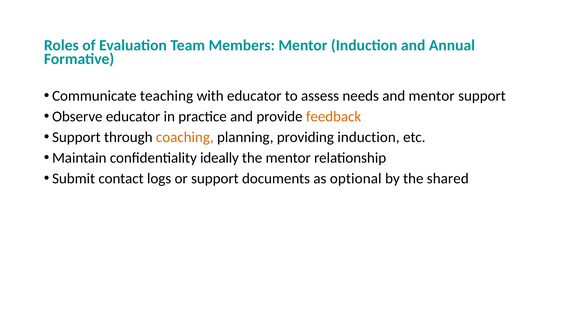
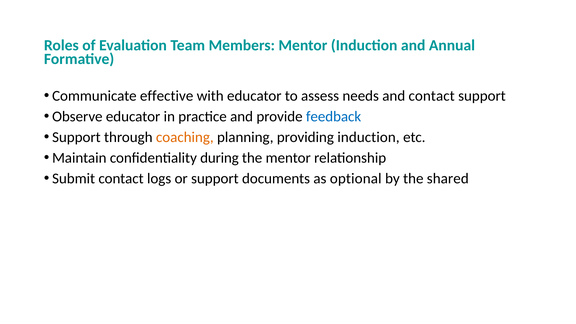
teaching: teaching -> effective (167, 96)
and mentor: mentor -> contact (432, 96)
feedback colour: orange -> blue (334, 116)
ideally: ideally -> during (219, 158)
